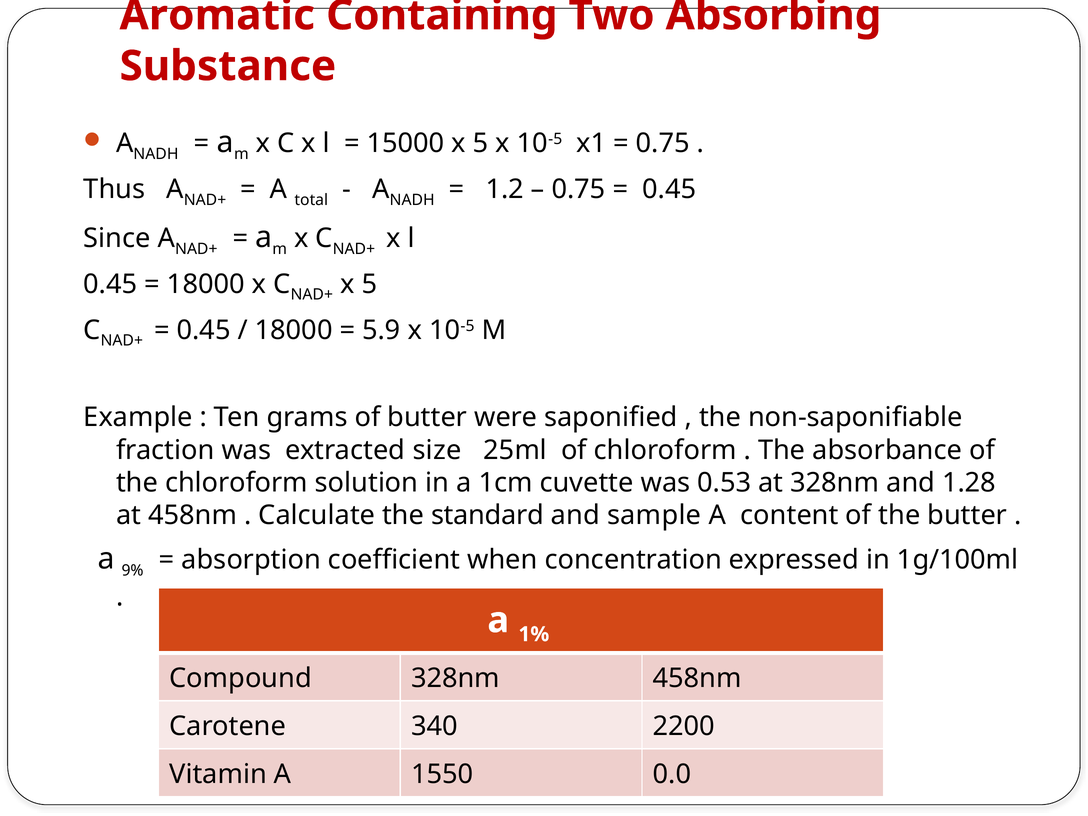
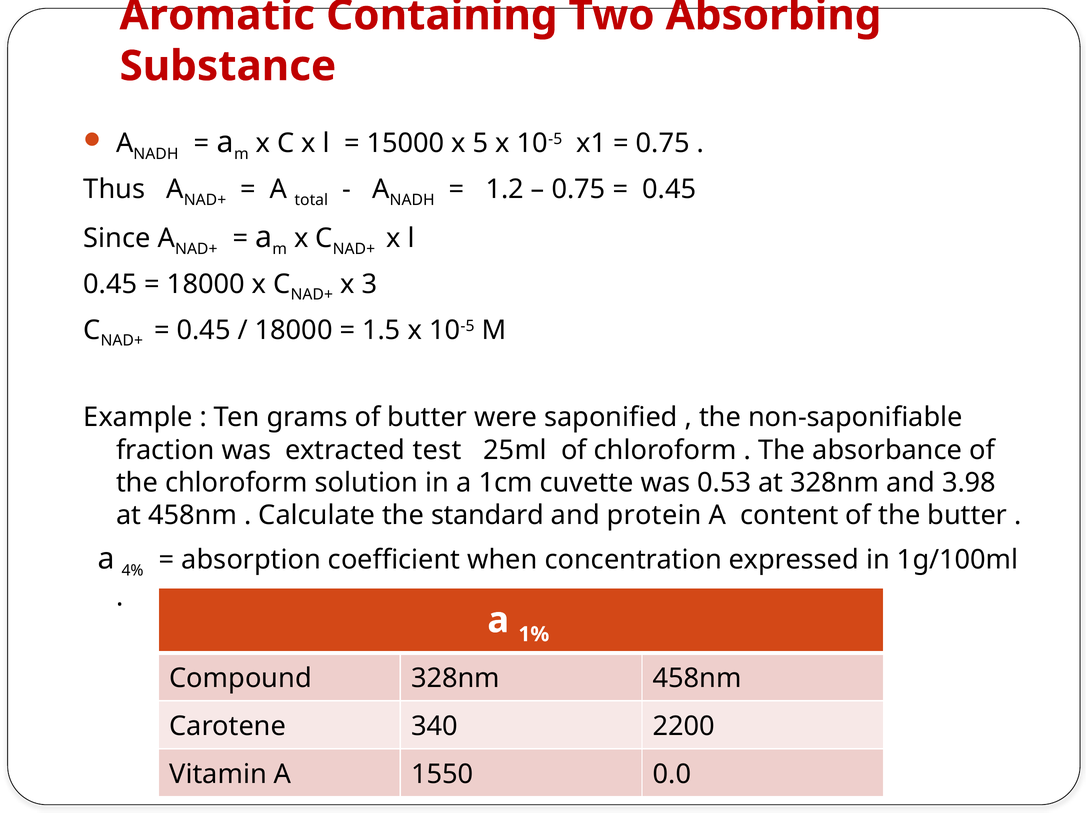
5: 5 -> 3 (369, 284)
5.9: 5.9 -> 1.5 (381, 330)
size: size -> test (437, 450)
1.28: 1.28 -> 3.98 (969, 483)
sample: sample -> protein (654, 515)
9%: 9% -> 4% (133, 570)
